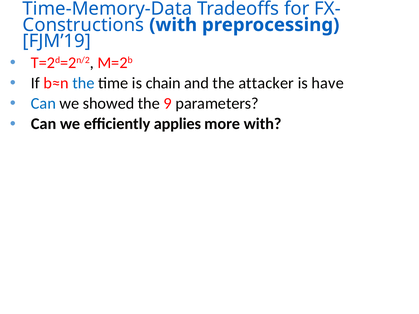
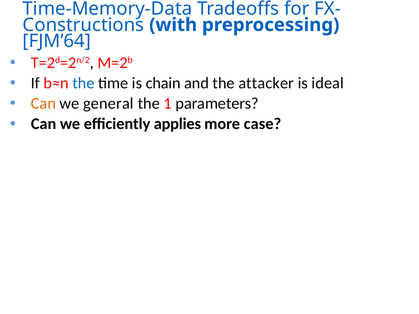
FJM’19: FJM’19 -> FJM’64 (57, 41)
have: have -> ideal (328, 83)
Can colour: blue -> orange (43, 104)
showed: showed -> general (108, 104)
9: 9 -> 1 (168, 104)
more with: with -> case (262, 124)
